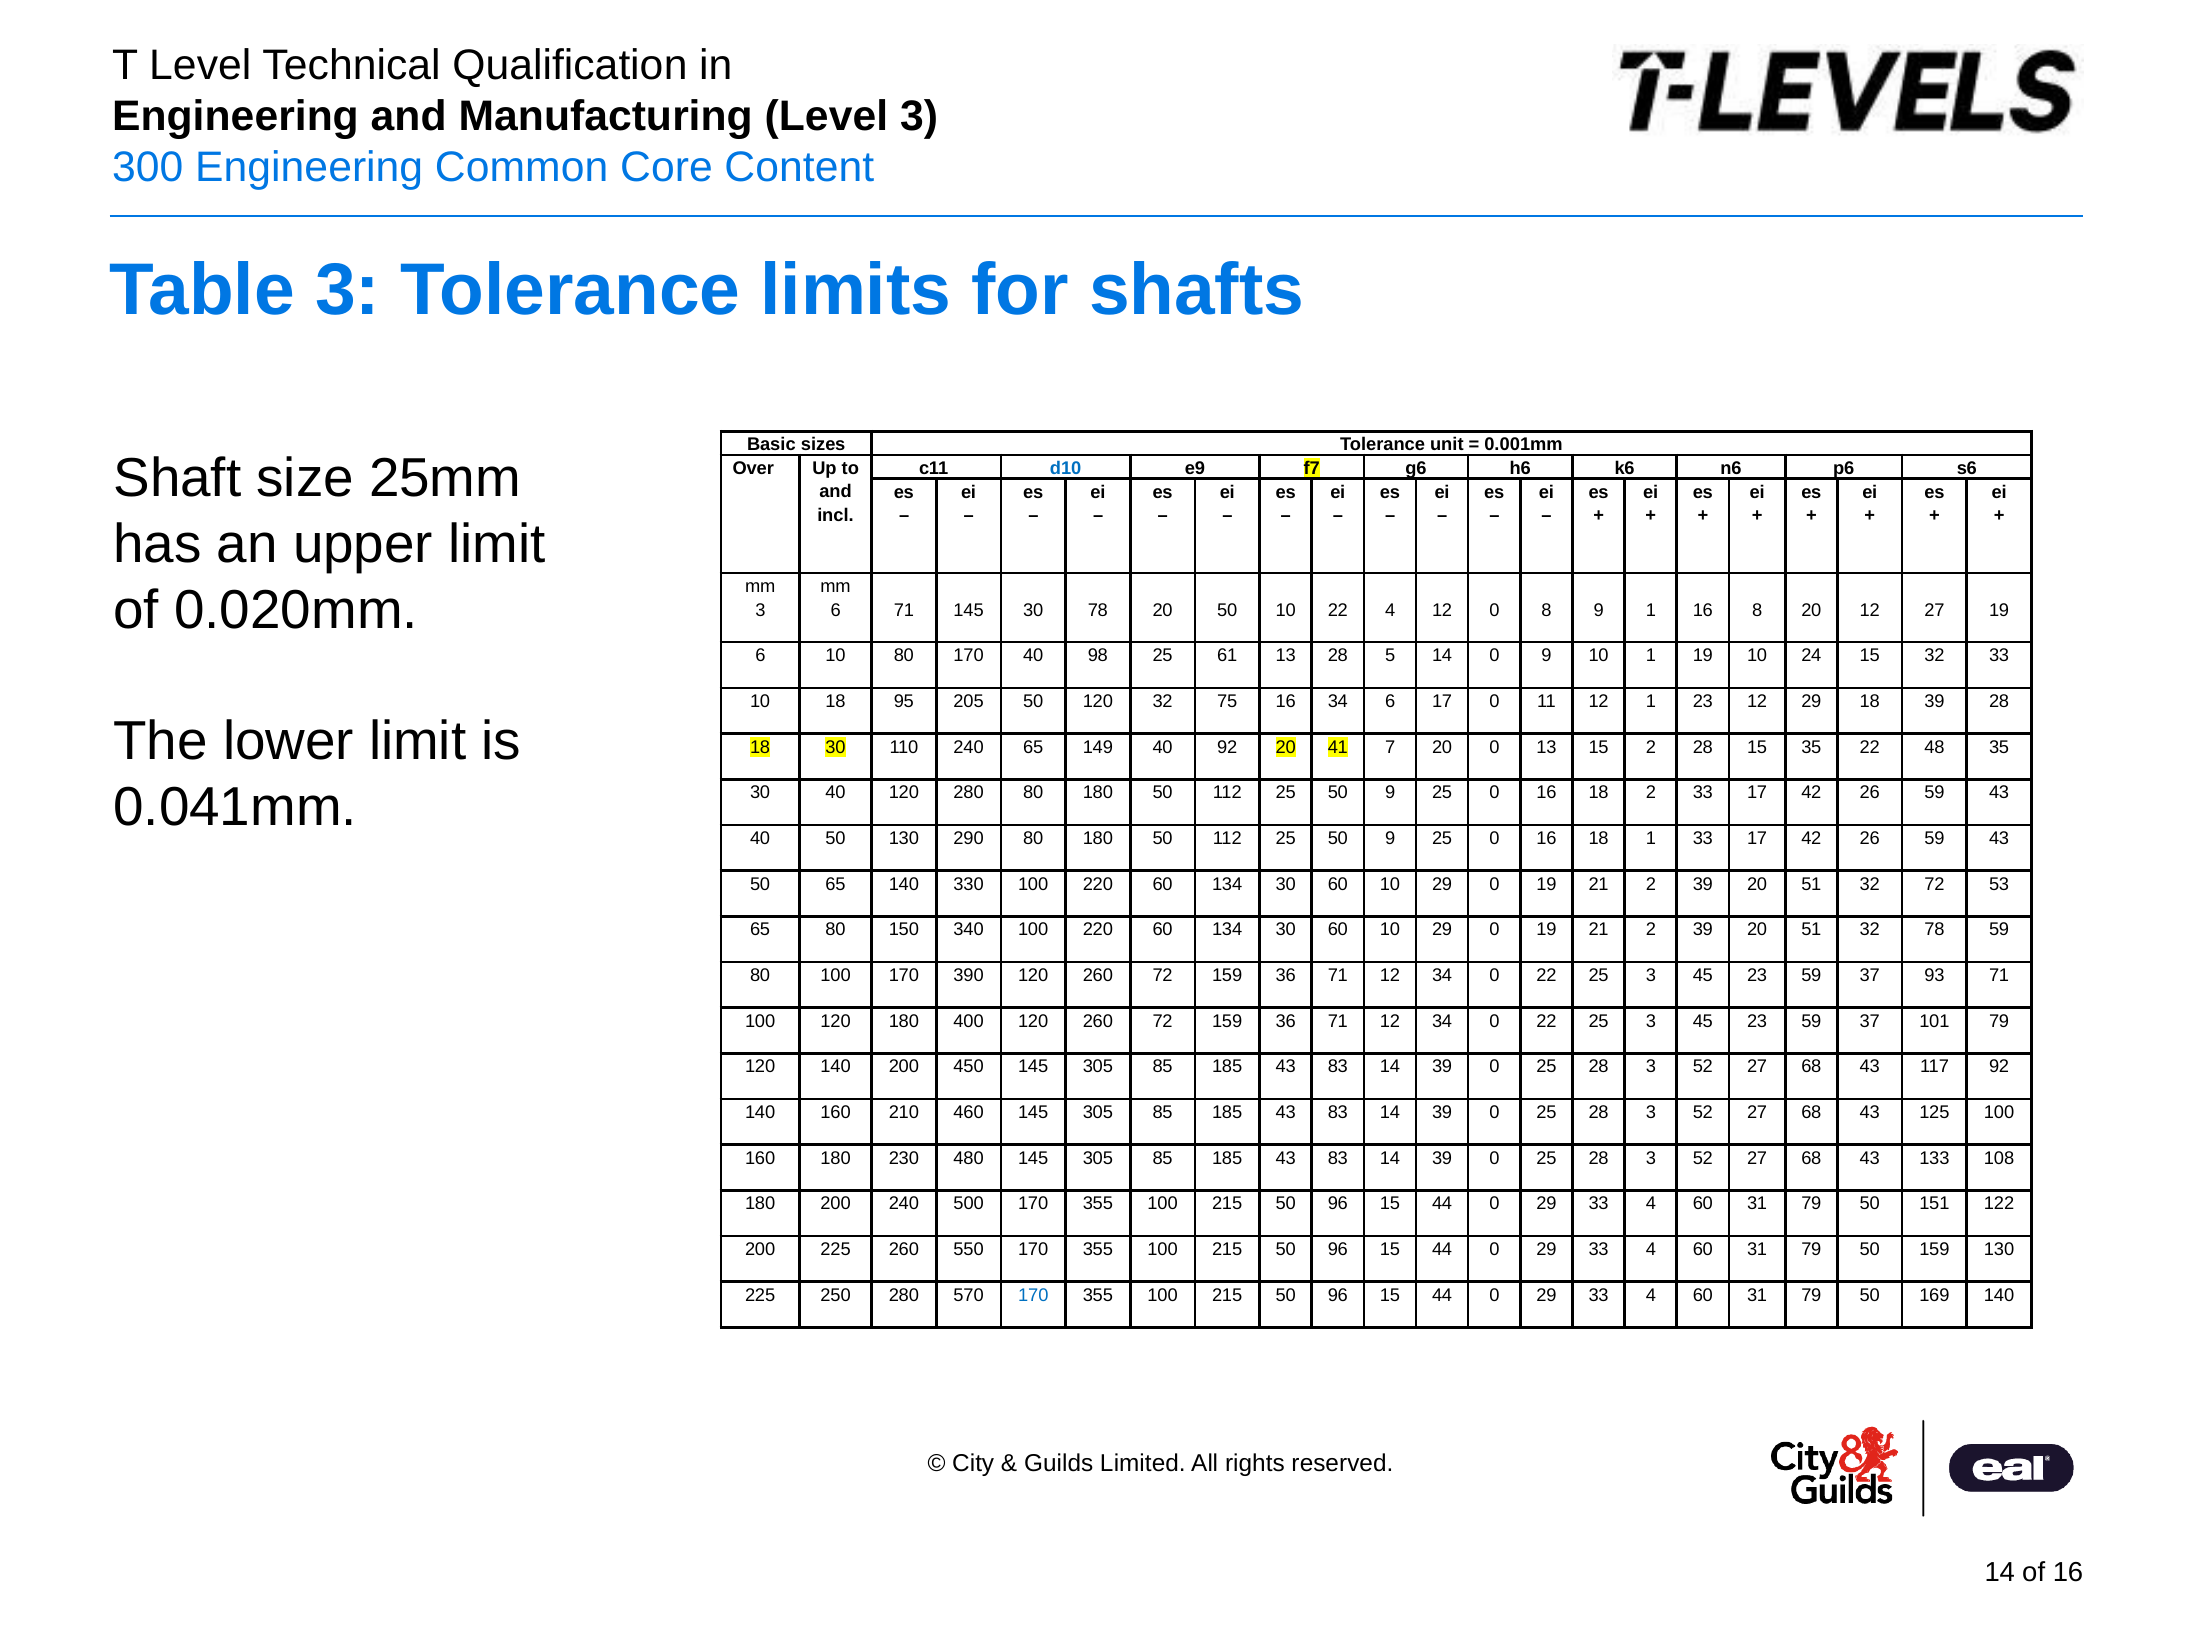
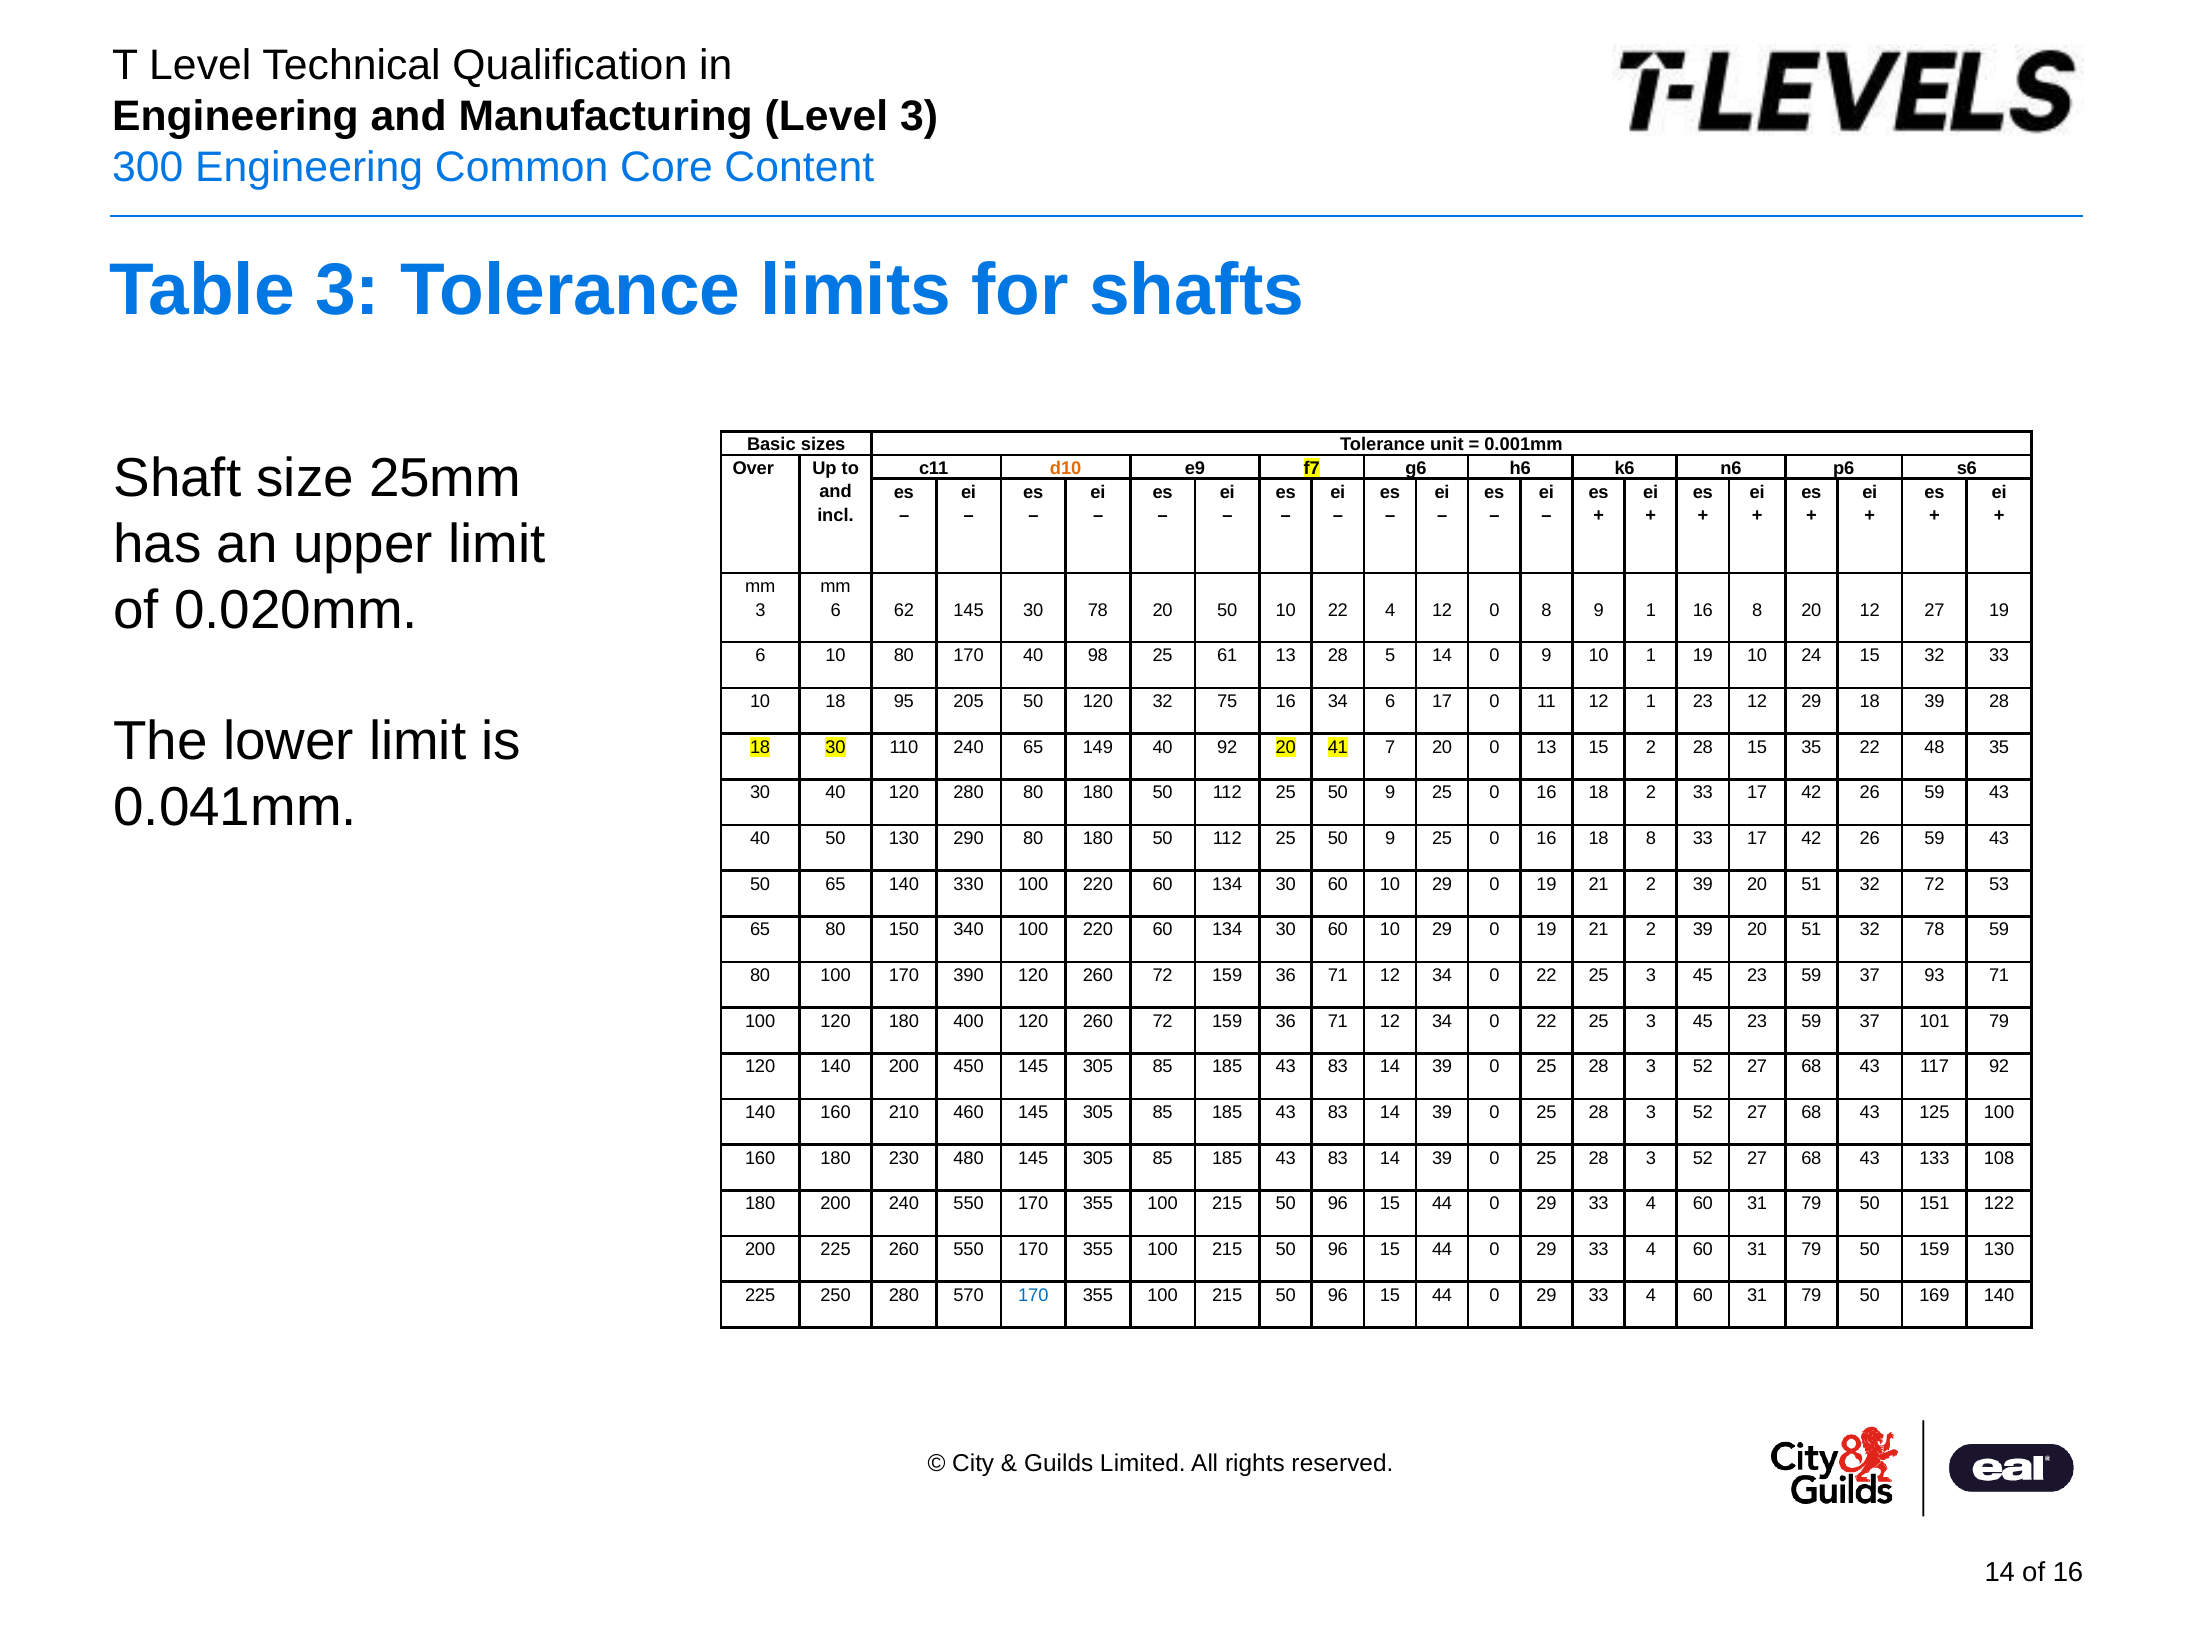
d10 colour: blue -> orange (1066, 468)
6 71: 71 -> 62 (904, 610)
18 1: 1 -> 8 (1651, 838)
240 500: 500 -> 550 (969, 1204)
